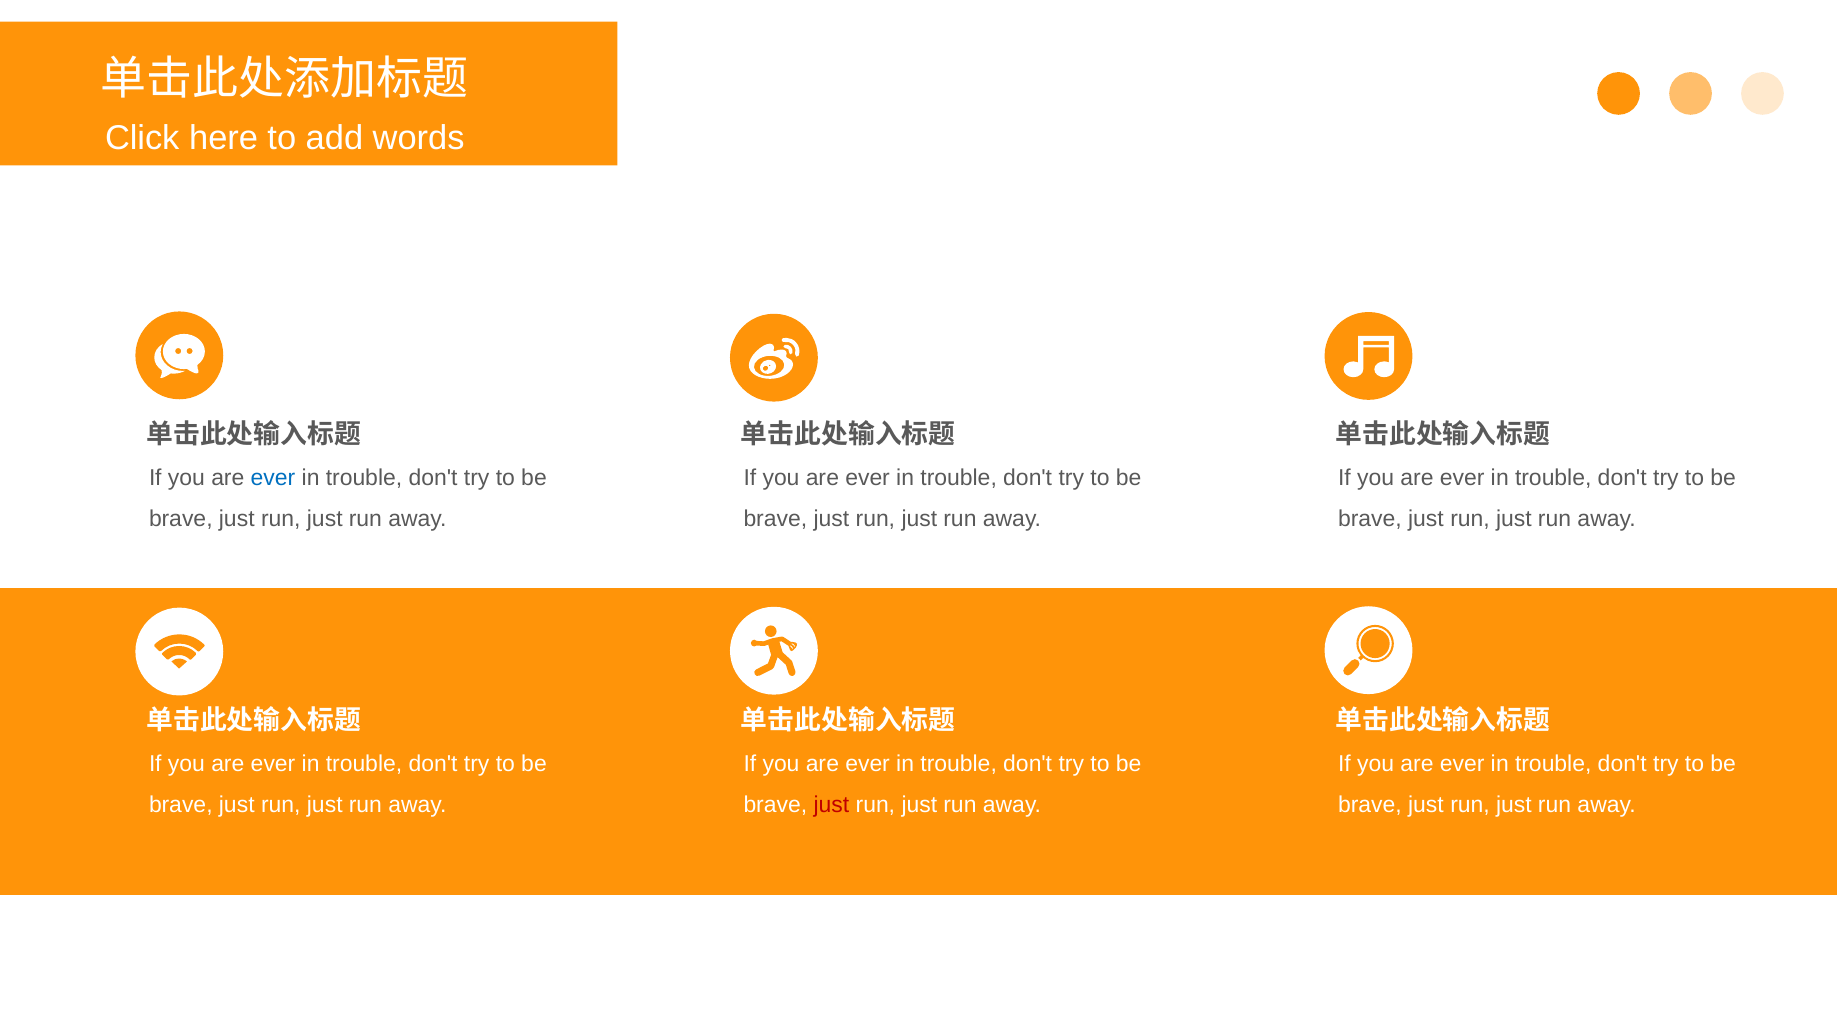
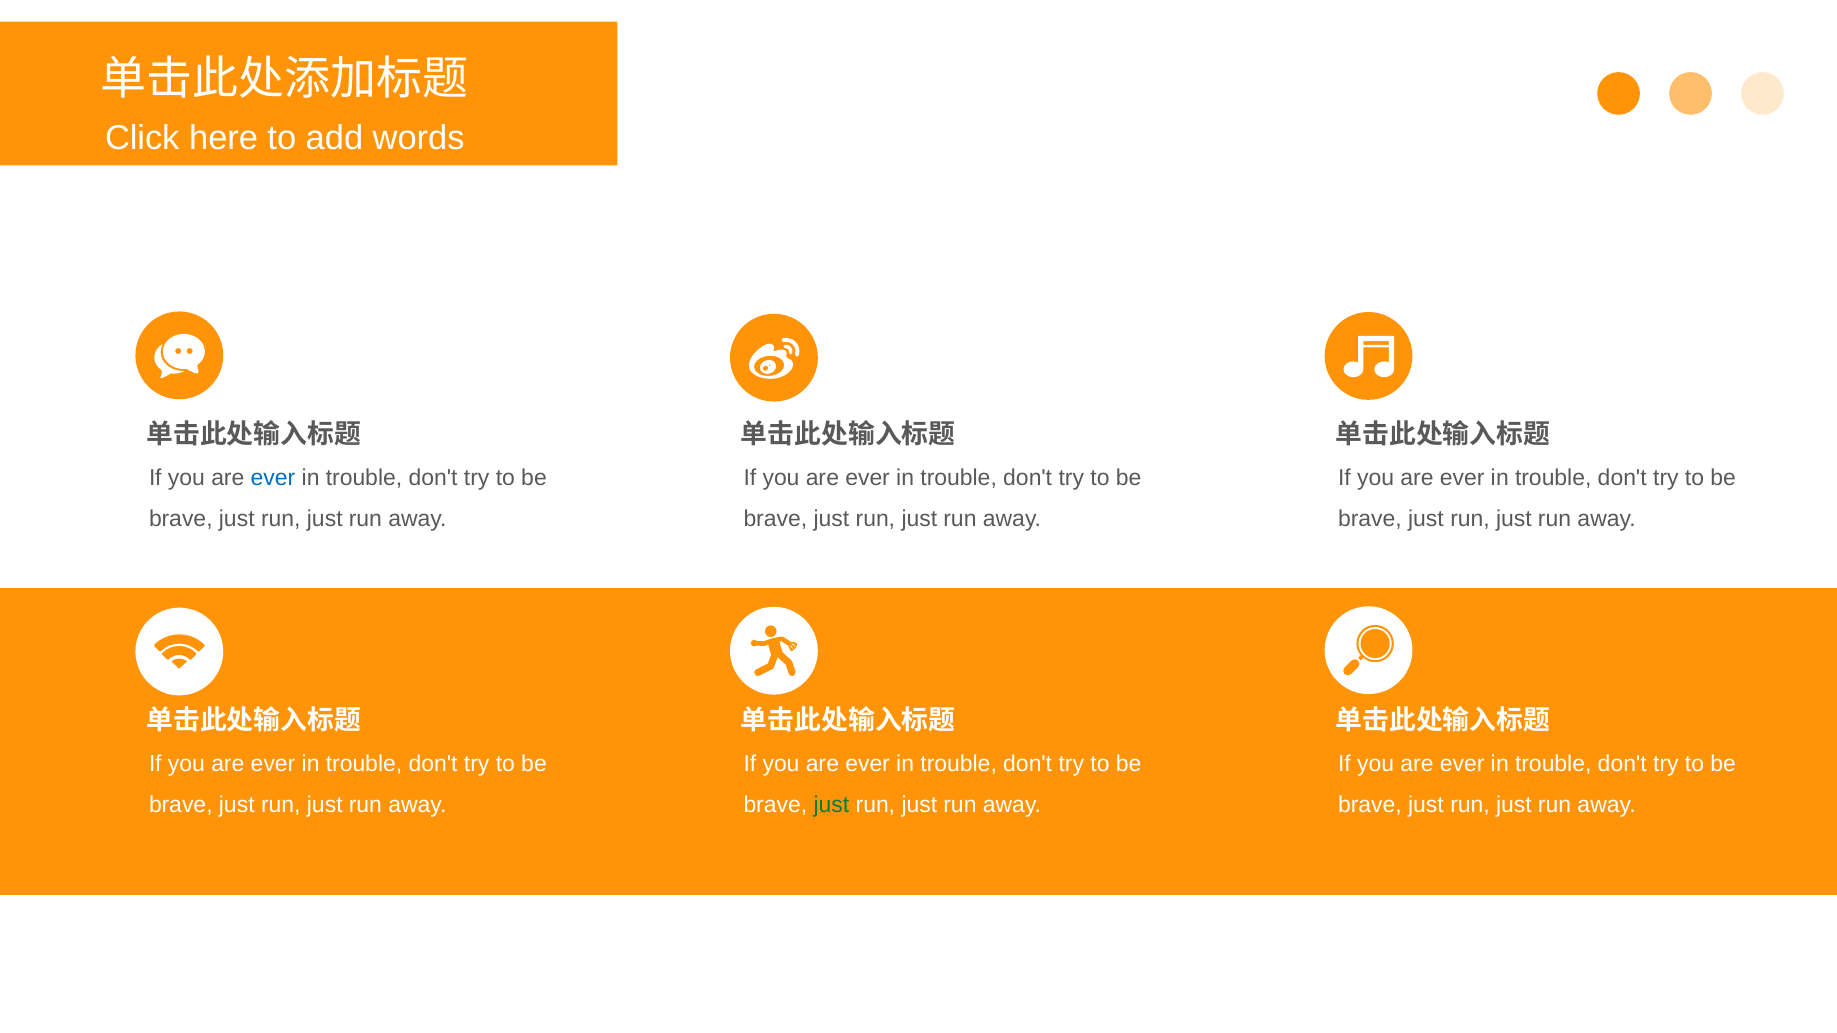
just colour: red -> green (831, 805)
